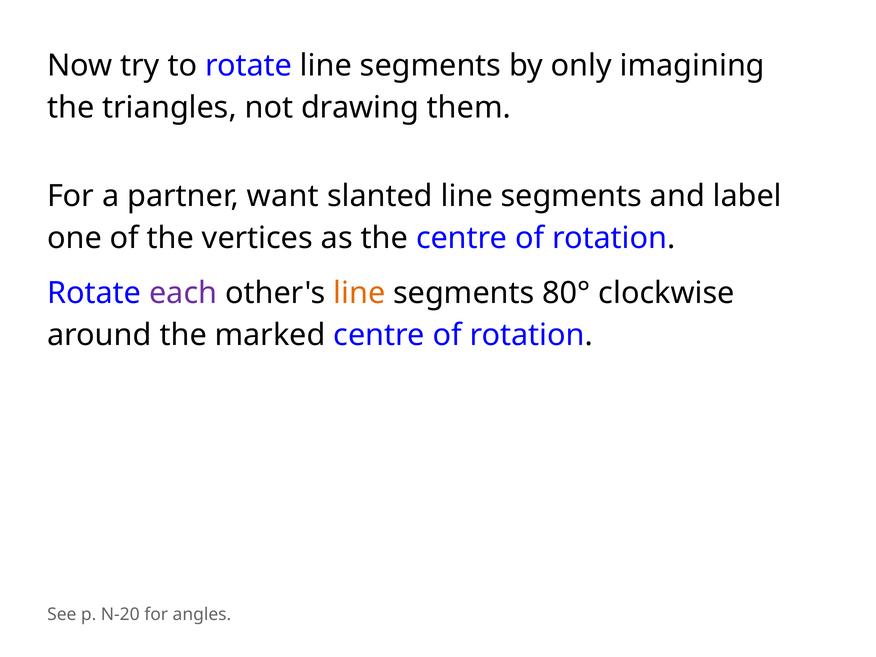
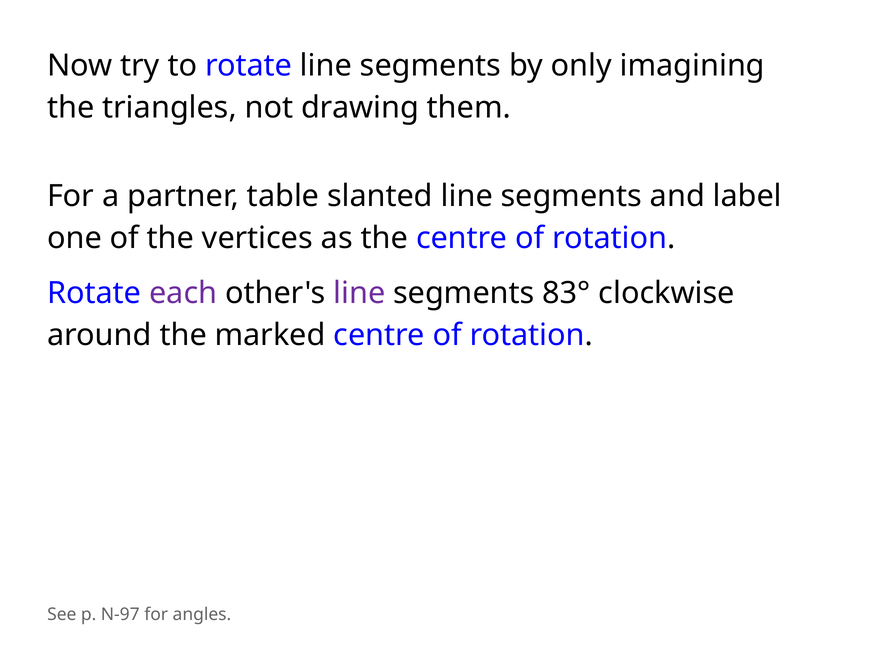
want: want -> table (283, 196)
line colour: orange -> purple (359, 293)
80°: 80° -> 83° (567, 293)
N-20: N-20 -> N-97 (120, 615)
